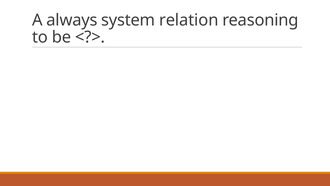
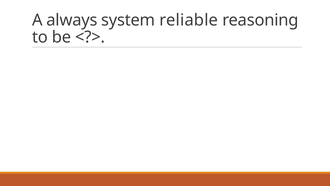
relation: relation -> reliable (189, 20)
